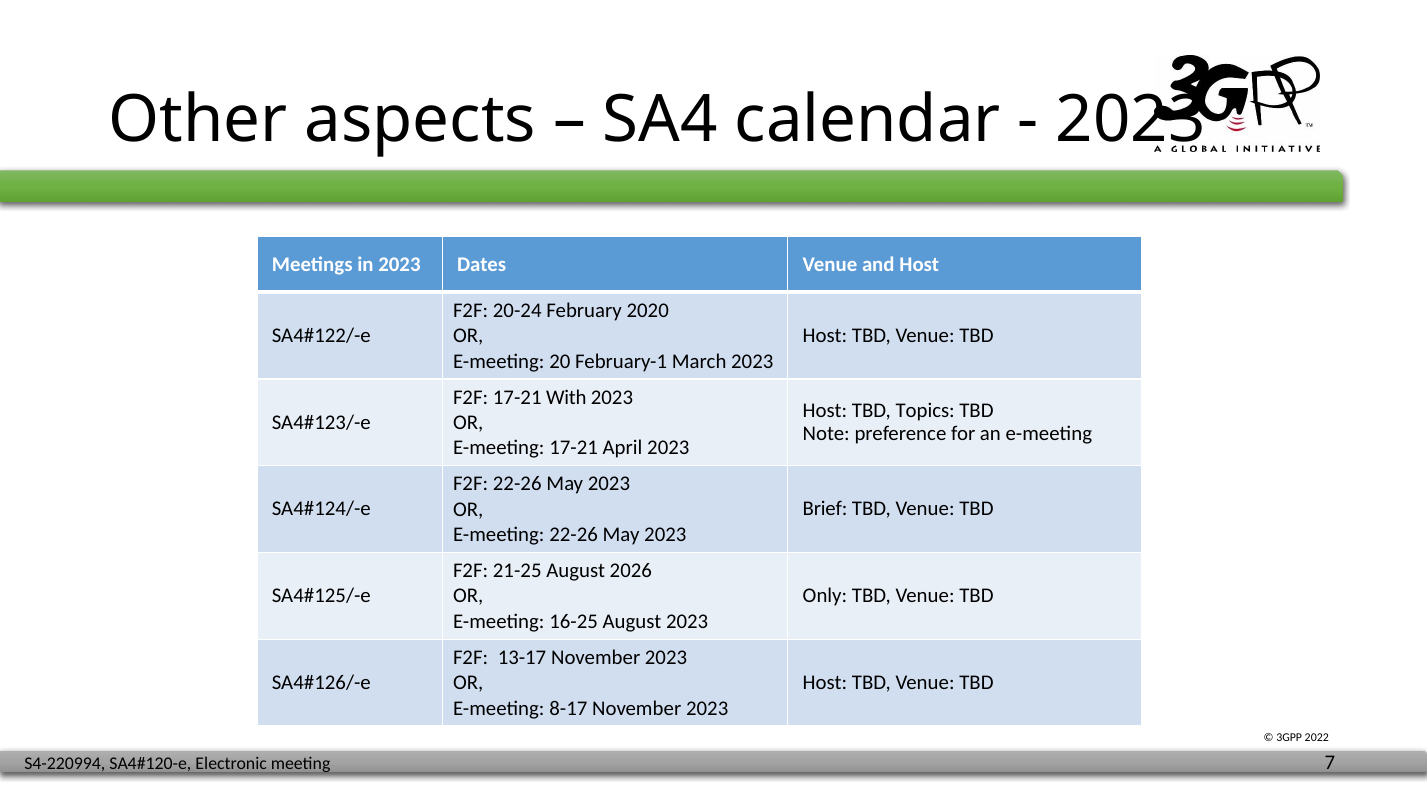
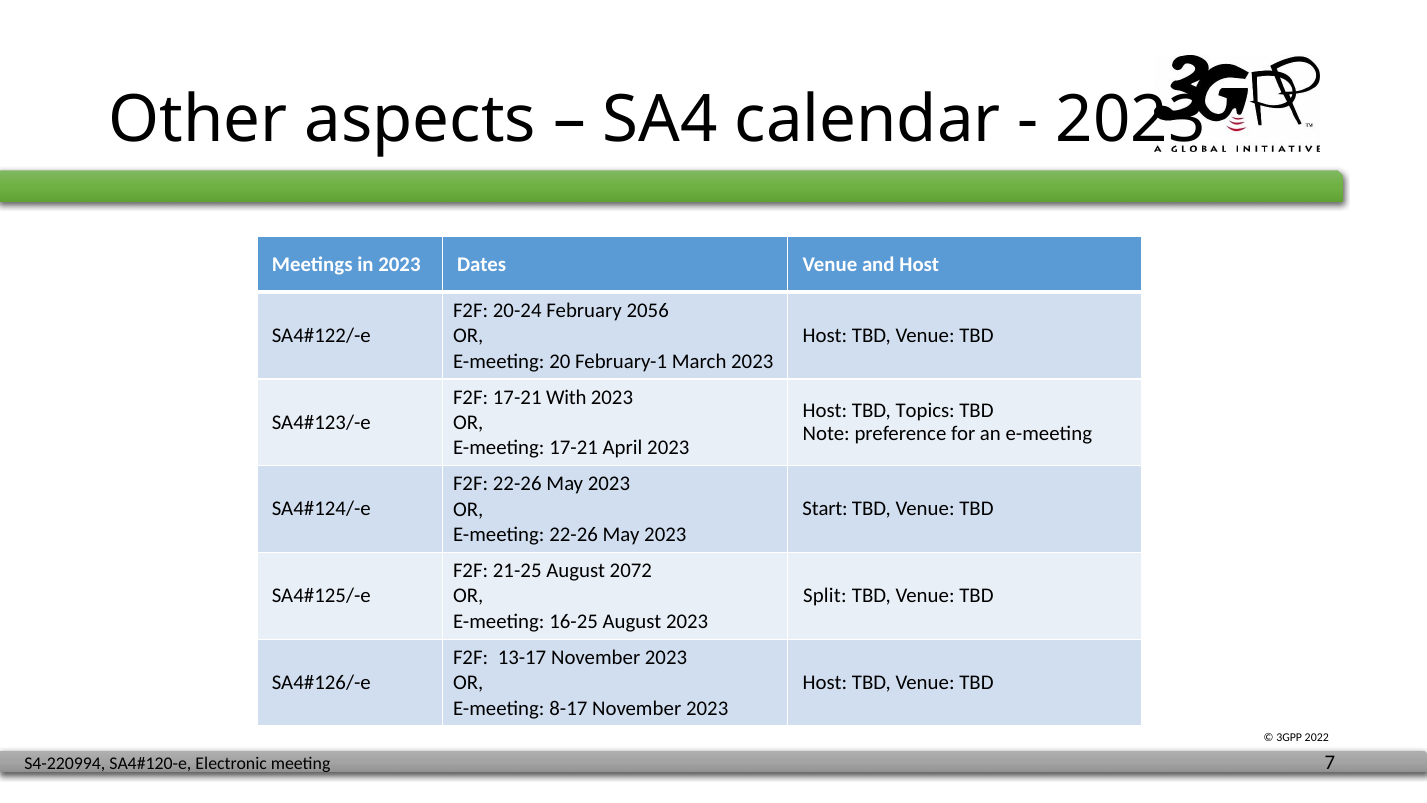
2020: 2020 -> 2056 (648, 310)
Brief: Brief -> Start (825, 509)
2026: 2026 -> 2072 (631, 571)
Only: Only -> Split (825, 596)
